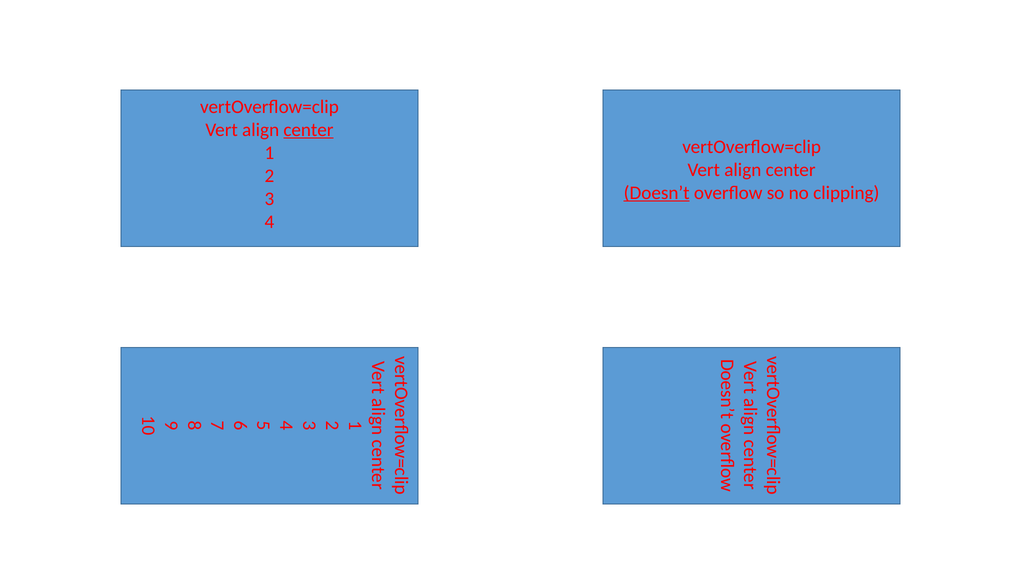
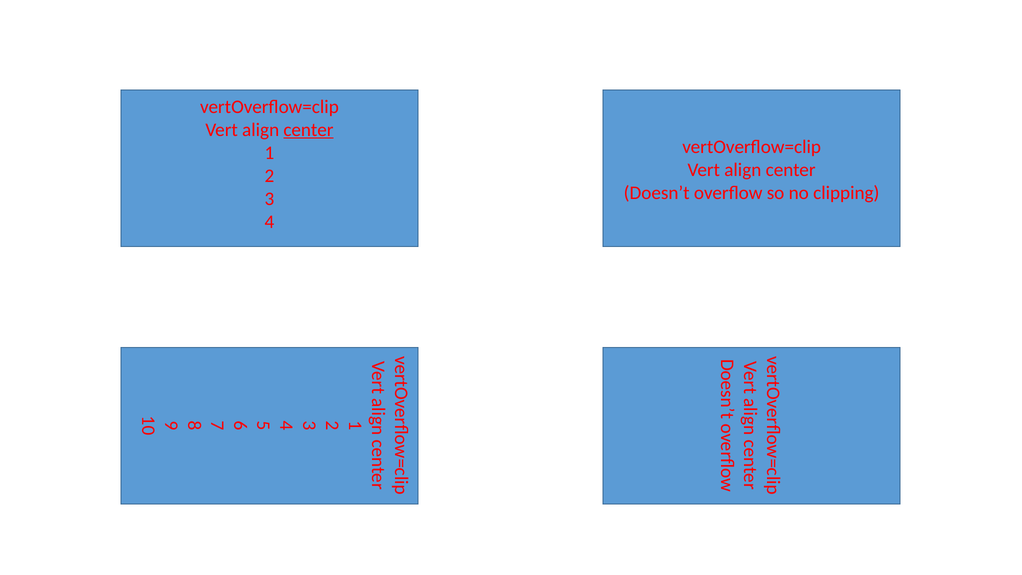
Doesn’t underline: present -> none (657, 193)
